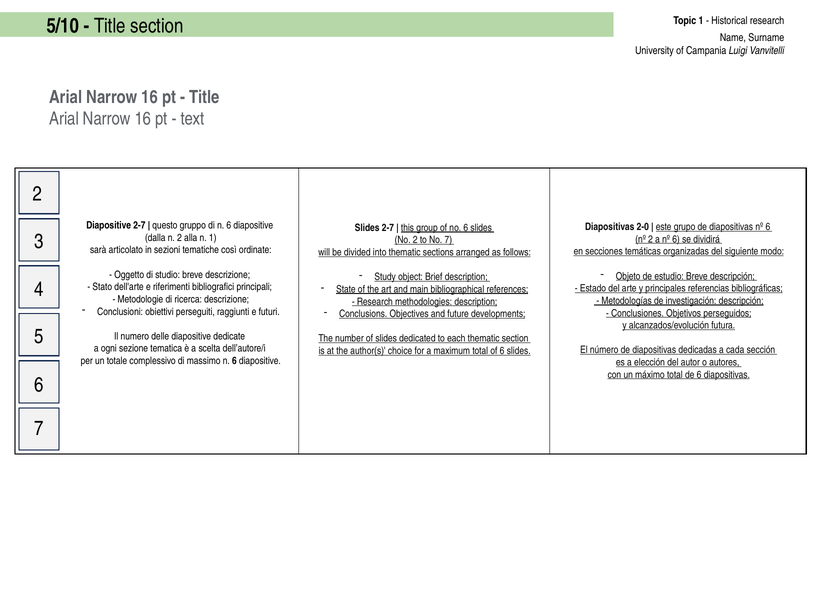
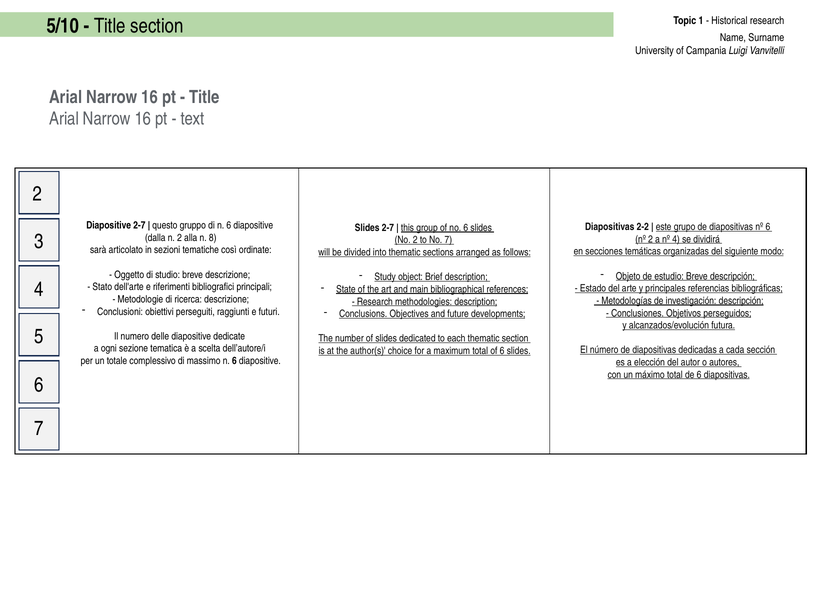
2-0: 2-0 -> 2-2 (643, 227)
n 1: 1 -> 8 (213, 238)
a nº 6: 6 -> 4 (676, 239)
